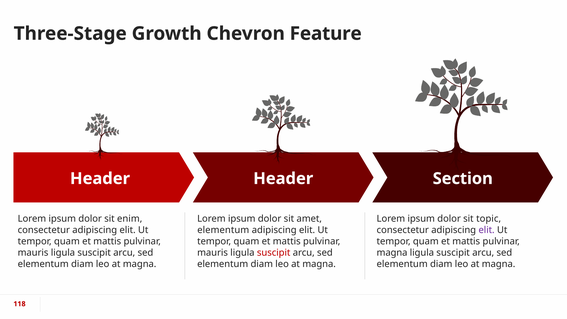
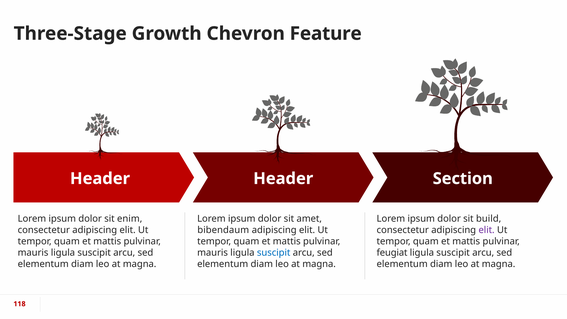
topic: topic -> build (489, 219)
elementum: elementum -> bibendaum (223, 230)
suscipit colour: red -> blue (274, 253)
magna: magna -> feugiat (392, 253)
